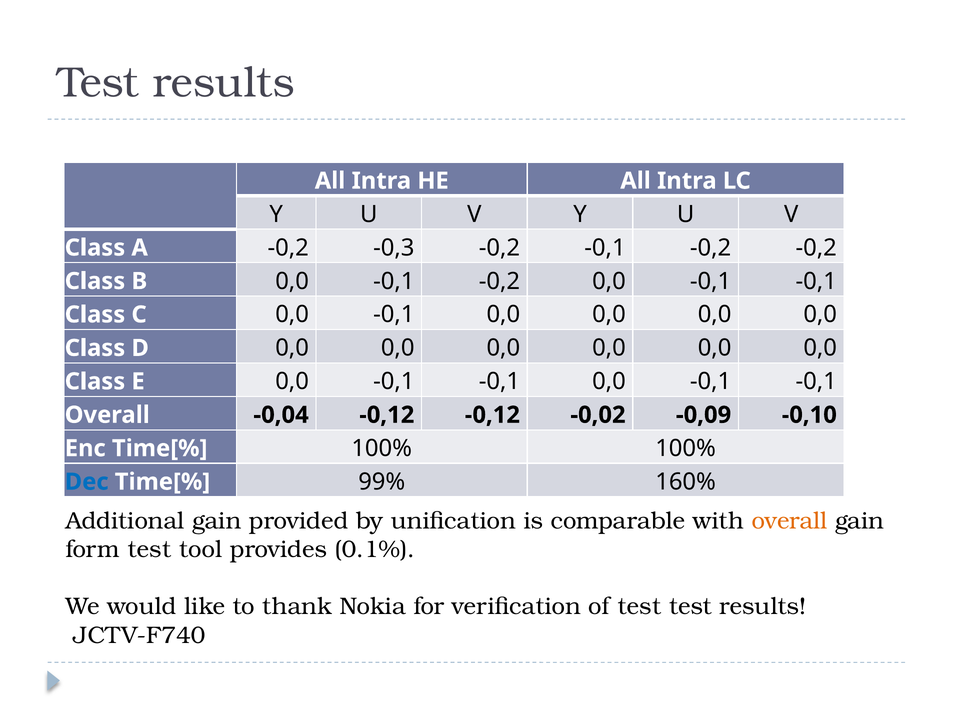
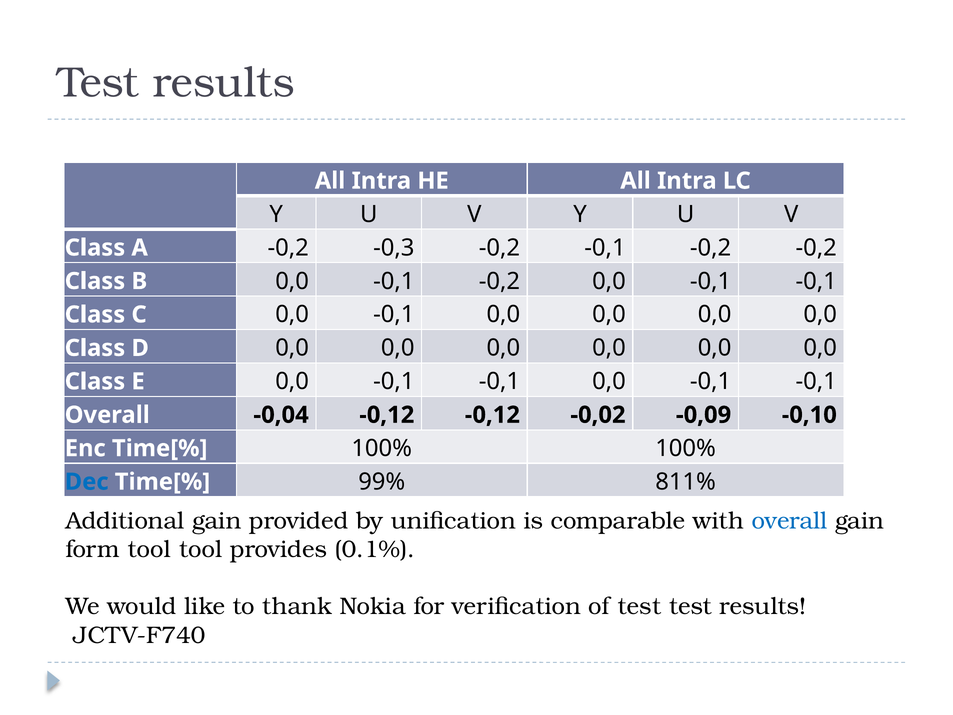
160%: 160% -> 811% (686, 482)
overall colour: orange -> blue (790, 521)
form test: test -> tool (149, 549)
